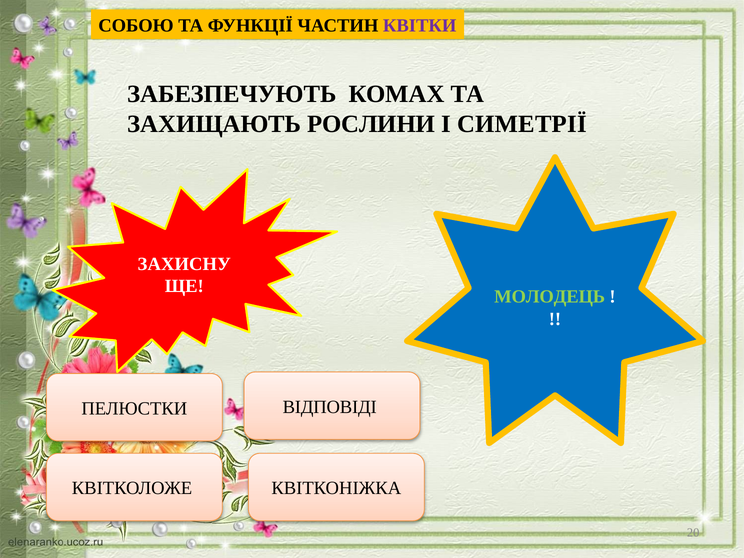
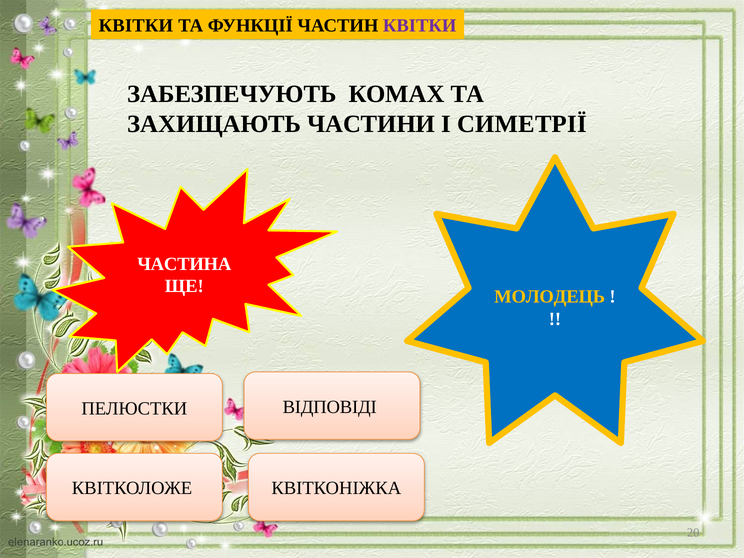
СОБОЮ: СОБОЮ -> КВІТКИ (136, 26)
РОСЛИНИ: РОСЛИНИ -> ЧАСТИНИ (371, 124)
ЗАХИСНУ: ЗАХИСНУ -> ЧАСТИНА (184, 264)
МОЛОДЕЦЬ colour: light green -> yellow (550, 297)
